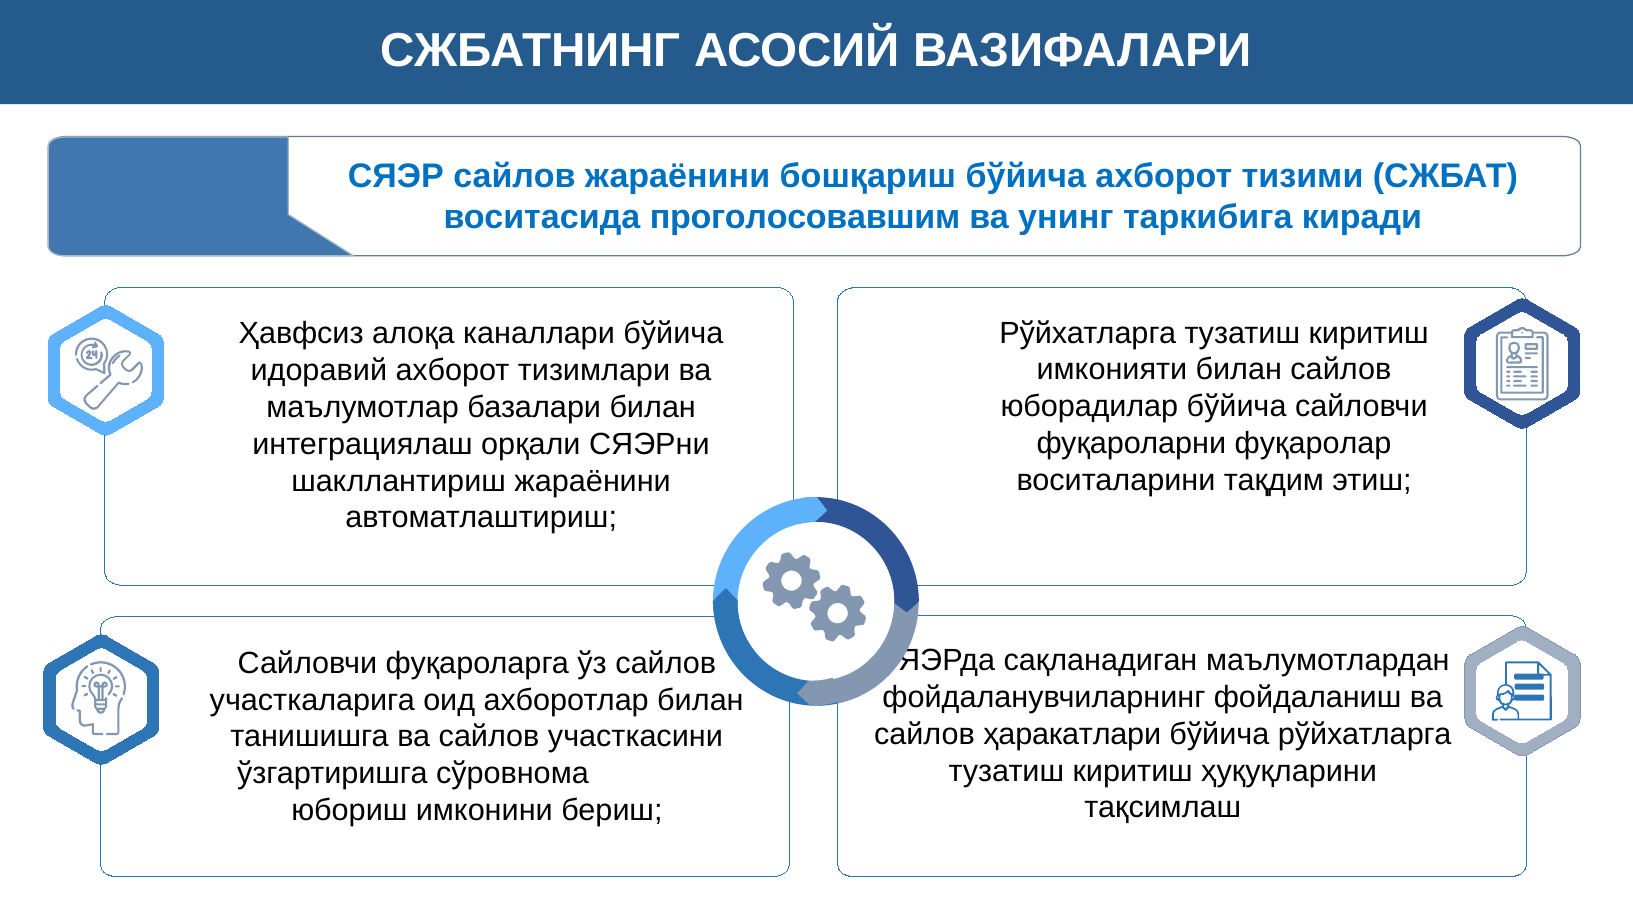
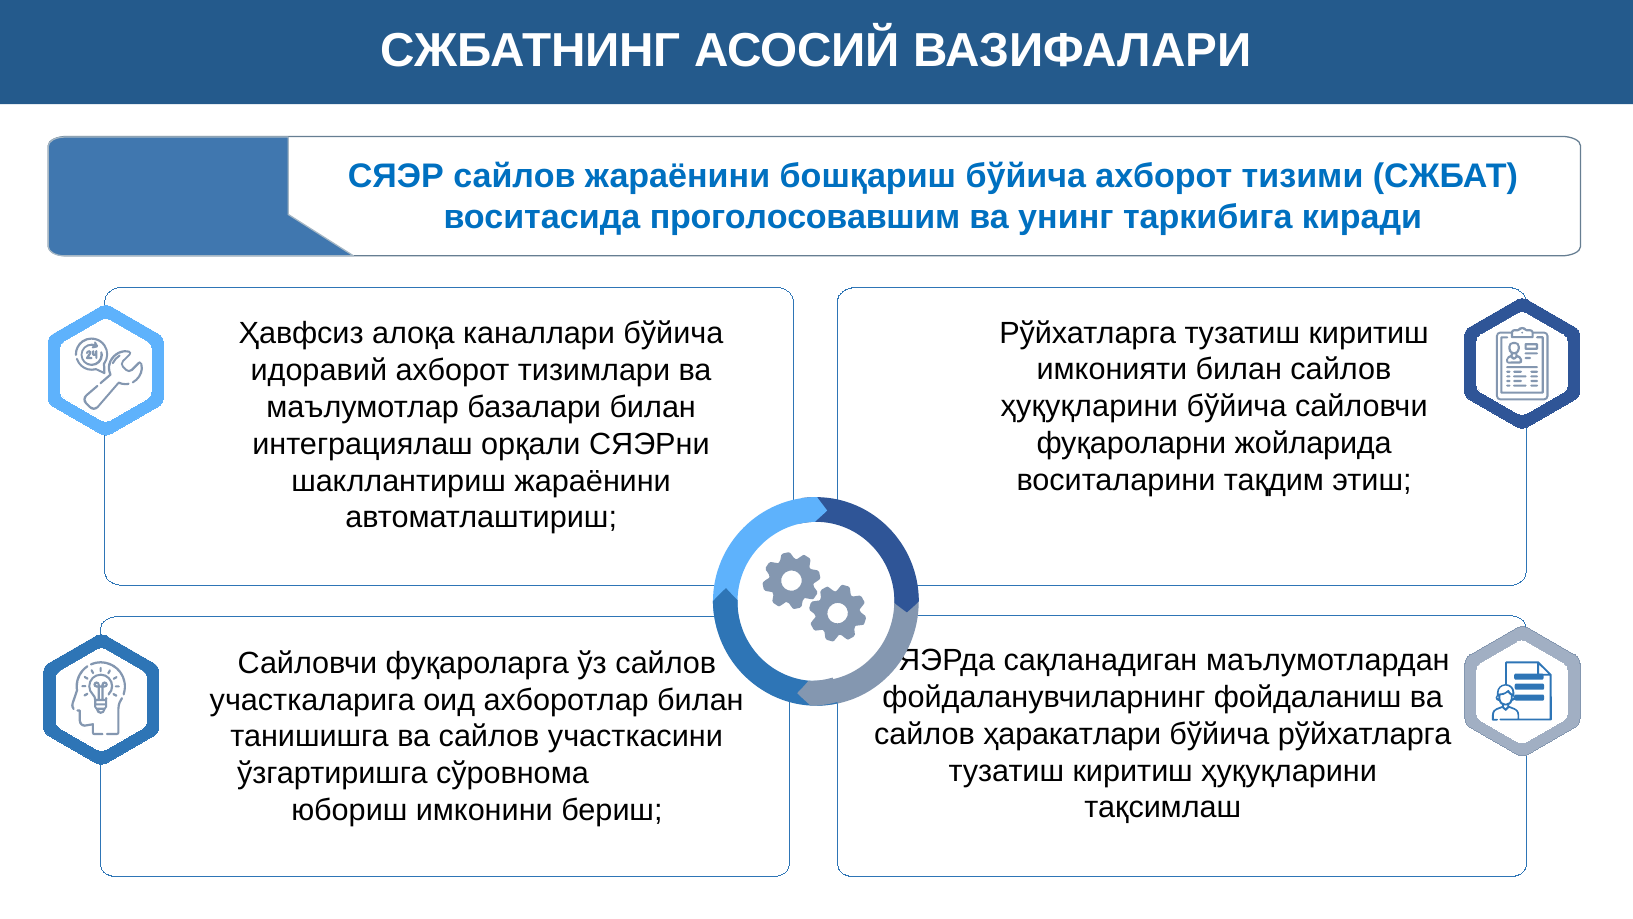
юборадилар: юборадилар -> ҳуқуқларини (1089, 406)
фуқаролар: фуқаролар -> жойларида (1313, 443)
